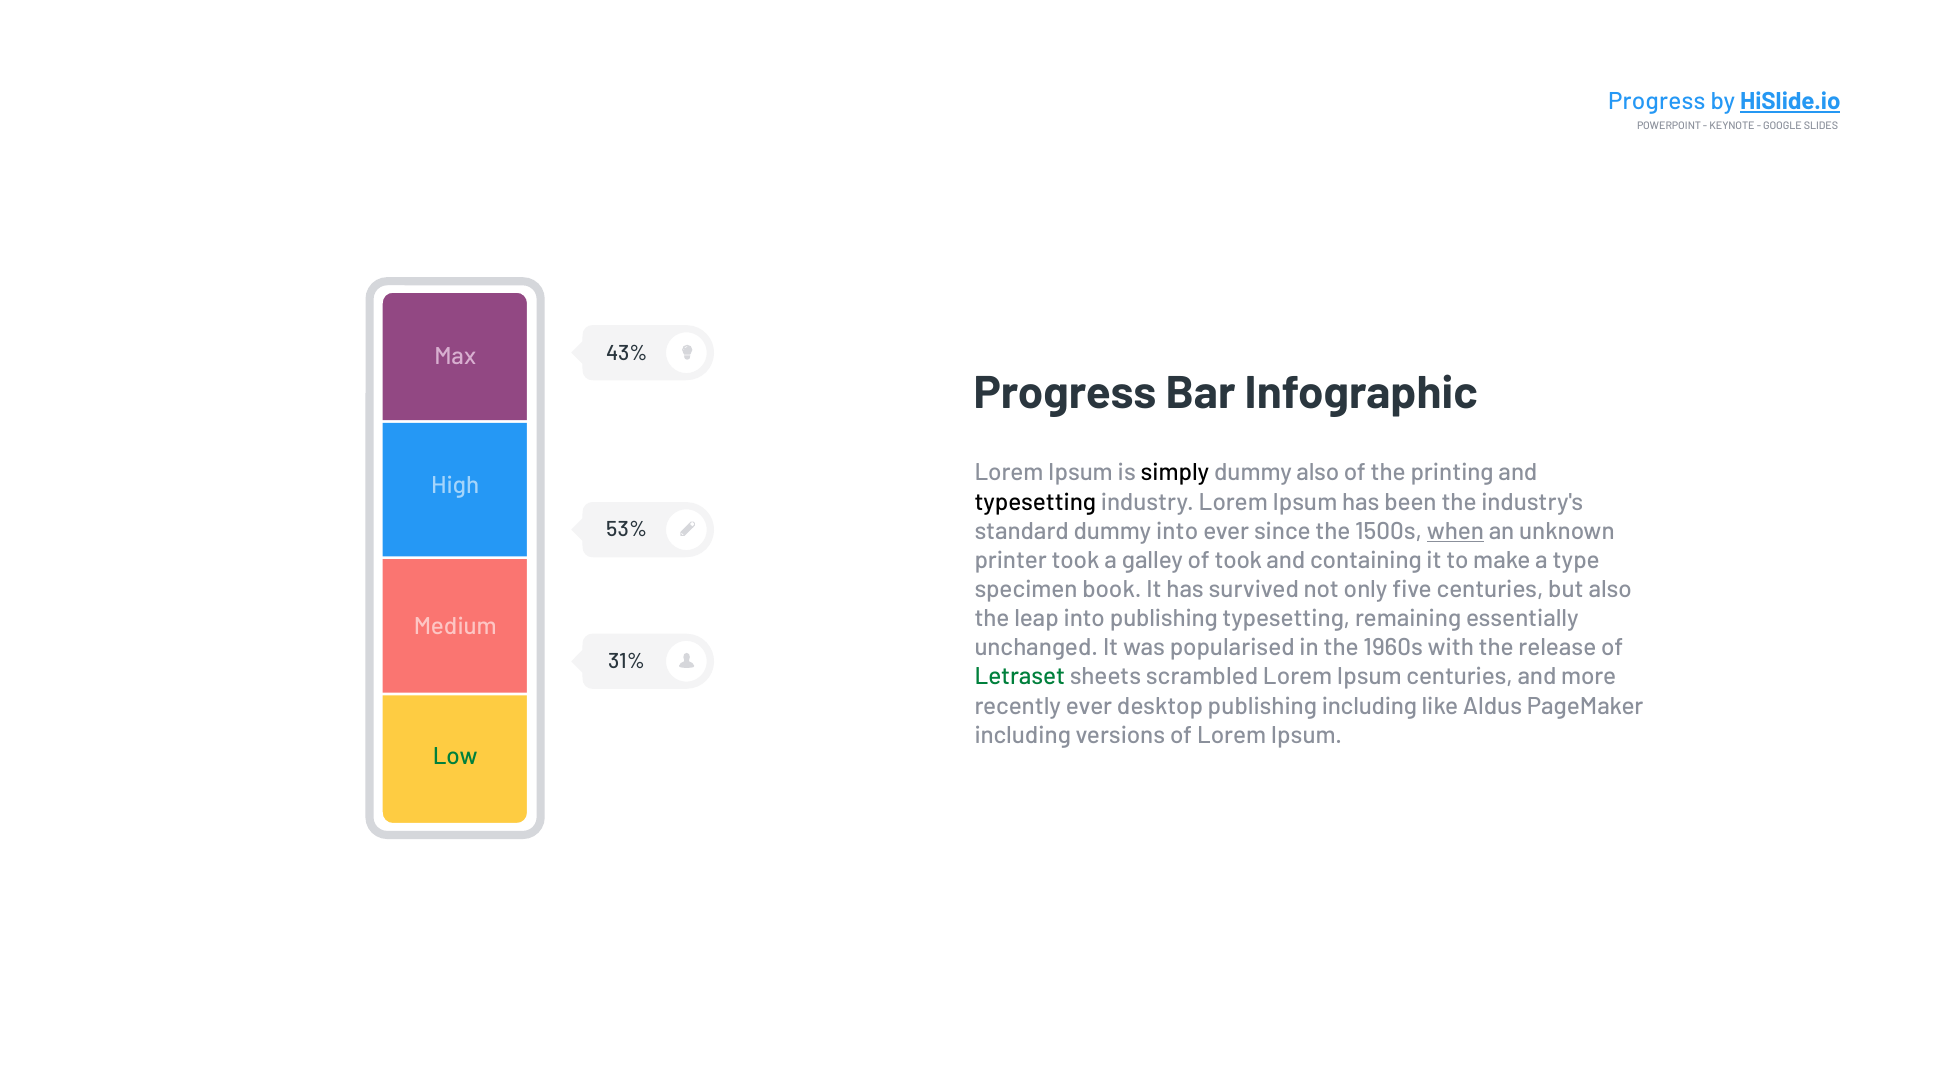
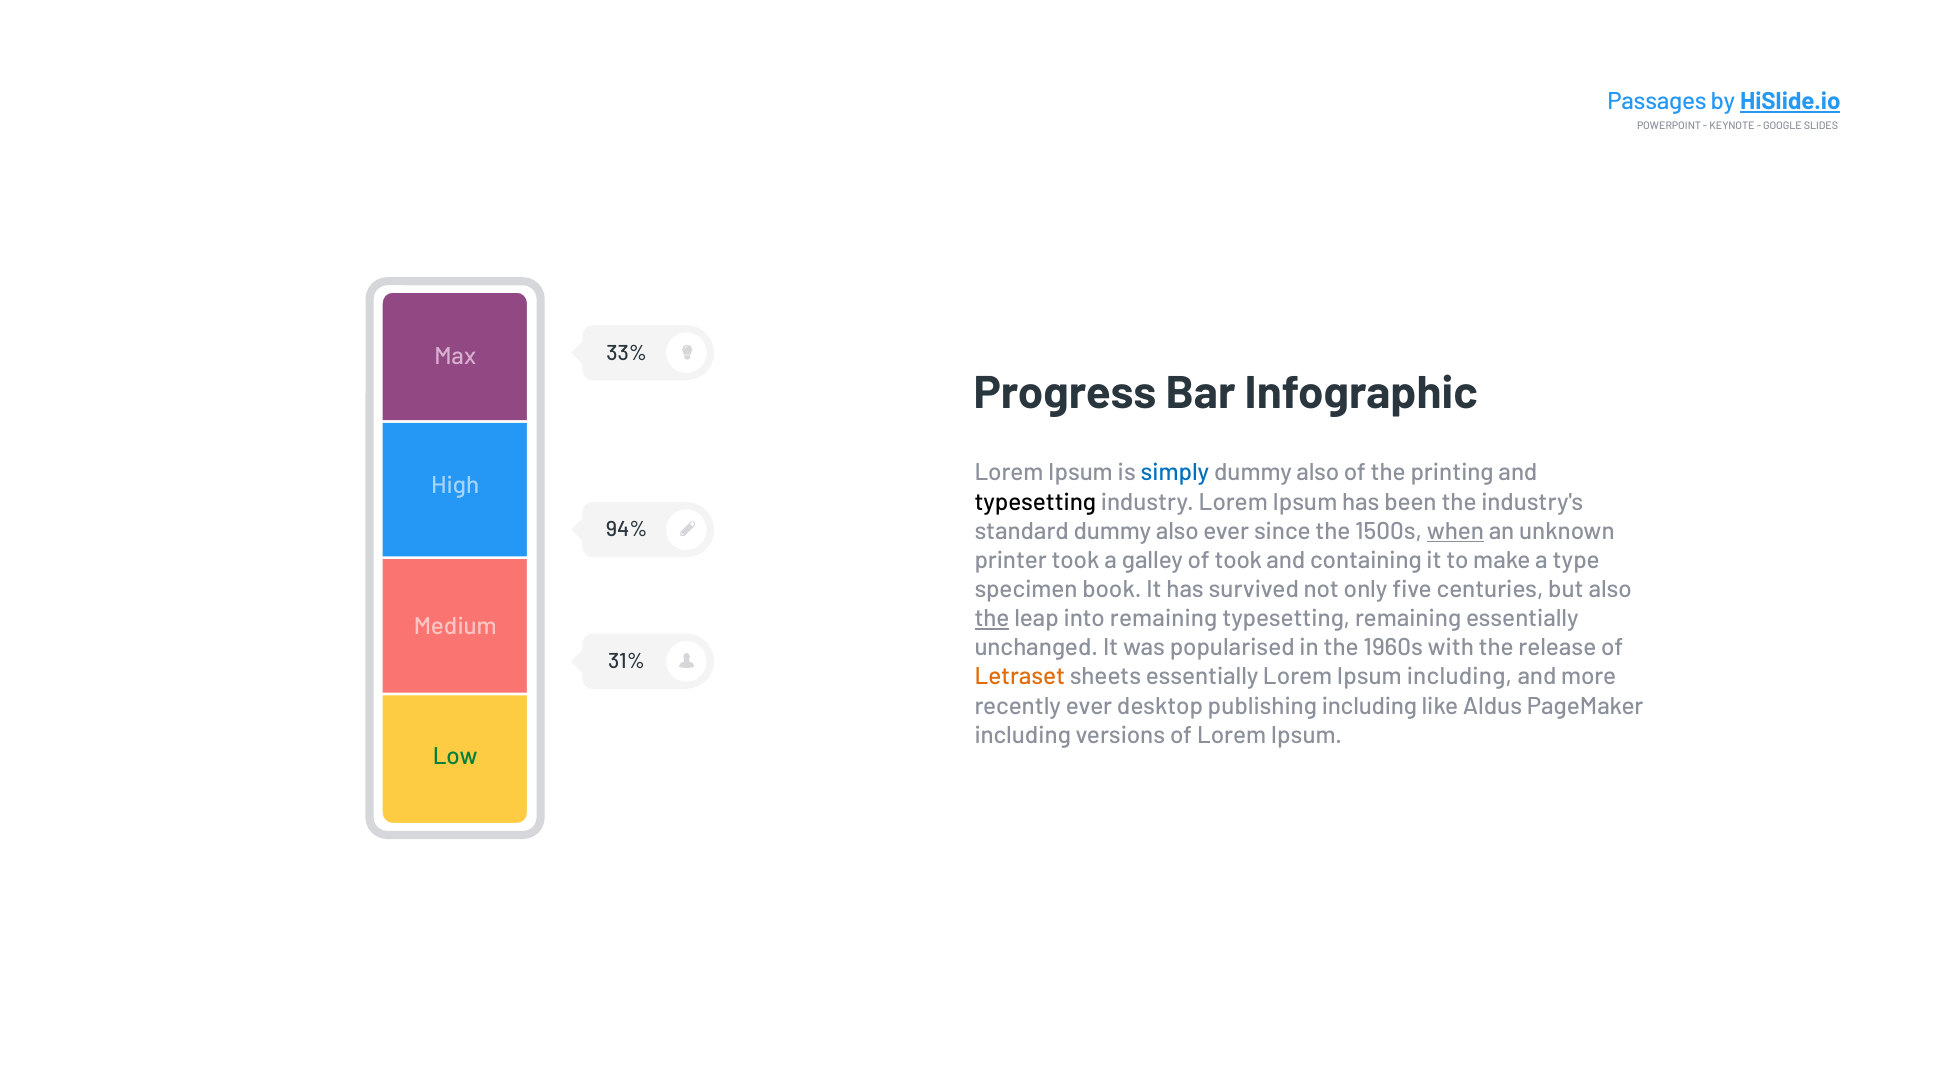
Progress: Progress -> Passages (1657, 102)
43%: 43% -> 33% (627, 353)
simply colour: black -> blue (1175, 473)
53%: 53% -> 94% (627, 530)
standard dummy into: into -> also (1177, 531)
the underline: none -> present (992, 618)
into publishing: publishing -> remaining (1164, 618)
Letraset colour: green -> orange (1020, 677)
sheets scrambled: scrambled -> essentially (1202, 677)
Ipsum centuries: centuries -> including (1459, 677)
